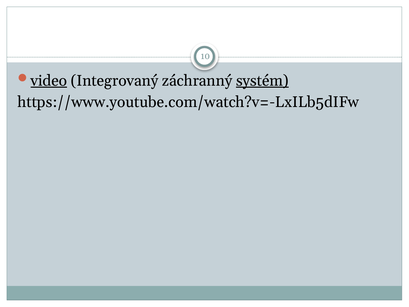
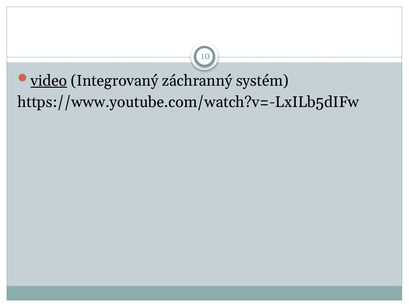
systém underline: present -> none (262, 81)
